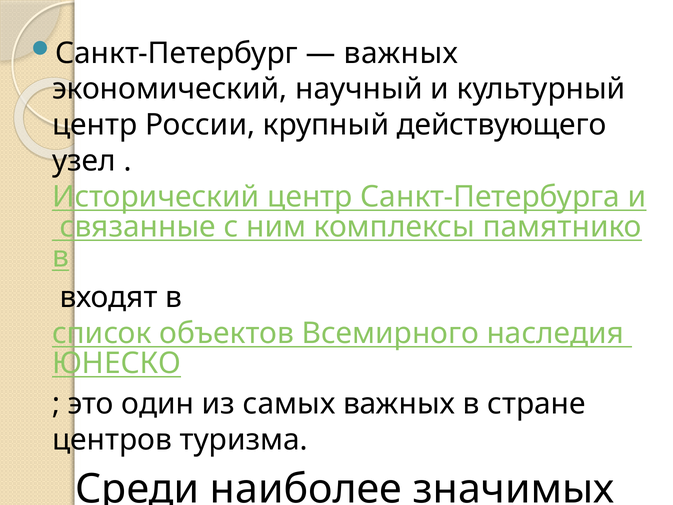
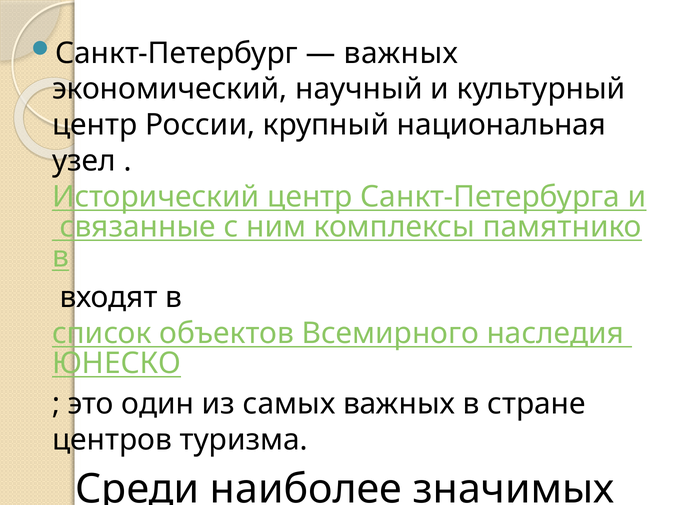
действующего: действующего -> национальная (502, 125)
